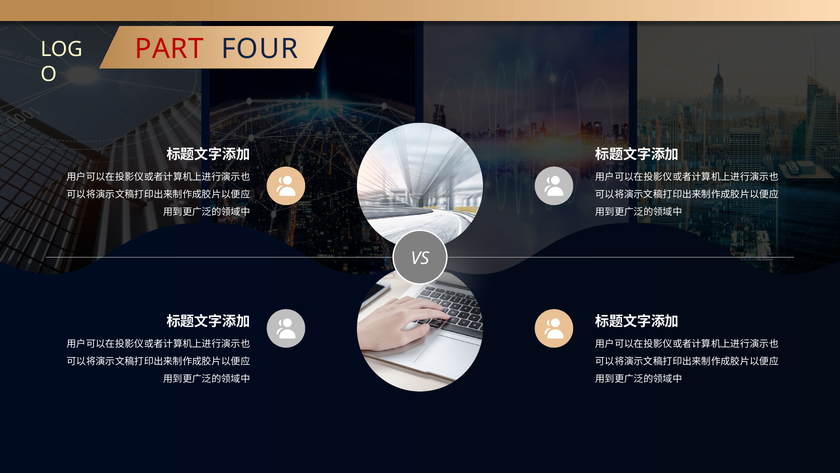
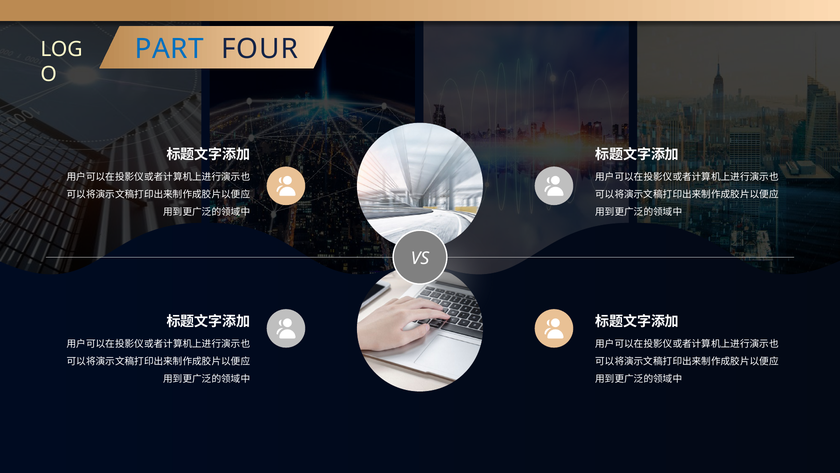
PART colour: red -> blue (169, 49)
